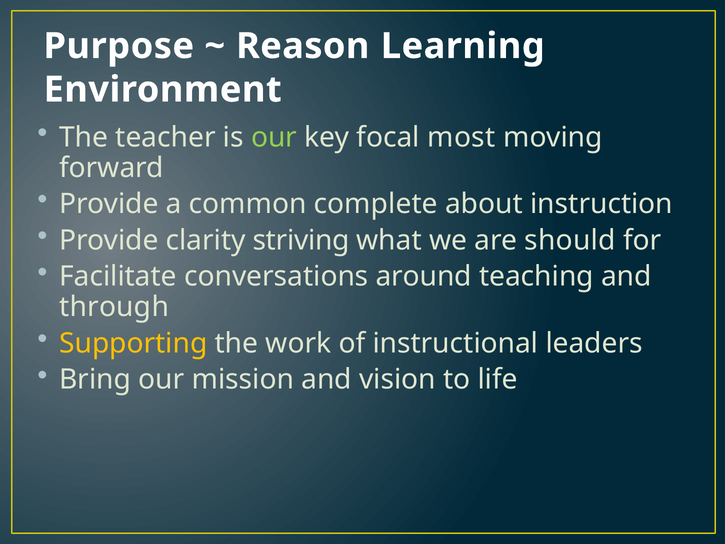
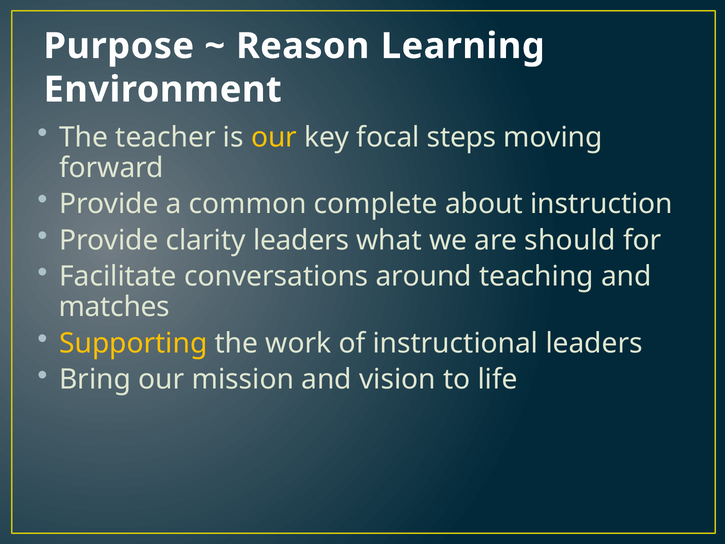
our colour: light green -> yellow (274, 137)
most: most -> steps (462, 137)
clarity striving: striving -> leaders (301, 240)
through: through -> matches (114, 307)
